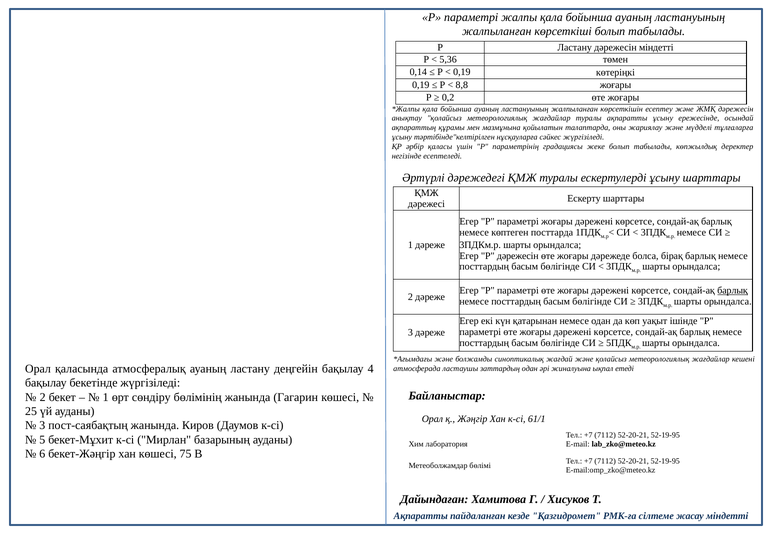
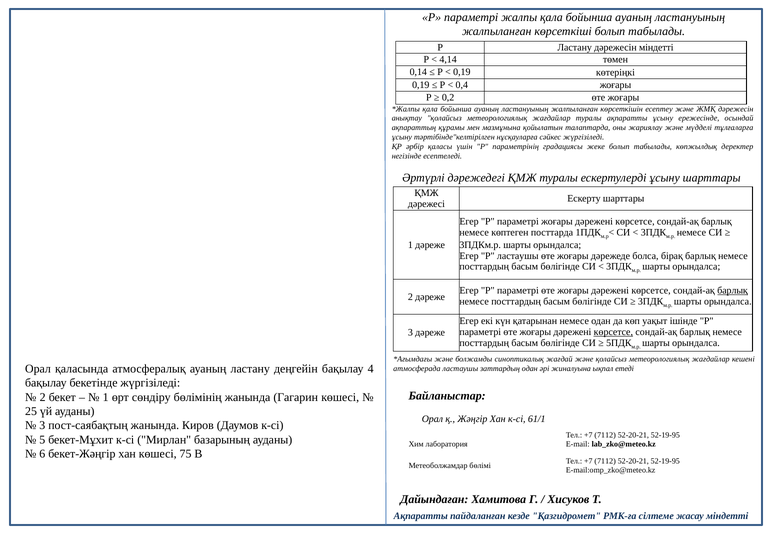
5,36: 5,36 -> 4,14 (448, 59)
8,8: 8,8 -> 0,4 (462, 85)
P дәрежесін: дәрежесін -> ластаушы (518, 256)
көрсетсе underline: none -> present (613, 332)
